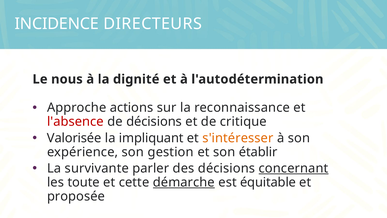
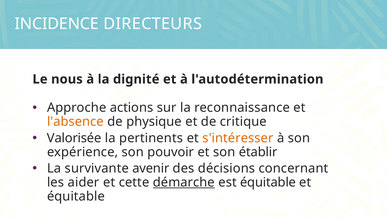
l'absence colour: red -> orange (75, 122)
de décisions: décisions -> physique (154, 122)
impliquant: impliquant -> pertinents (151, 138)
gestion: gestion -> pouvoir (171, 152)
parler: parler -> avenir (151, 168)
concernant underline: present -> none (293, 168)
toute: toute -> aider (84, 182)
proposée: proposée -> équitable (76, 196)
